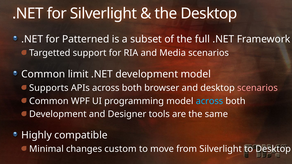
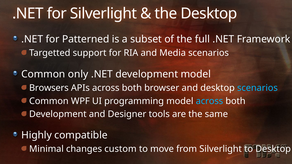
limit: limit -> only (78, 74)
Supports: Supports -> Browsers (49, 88)
scenarios colour: pink -> light blue (257, 88)
